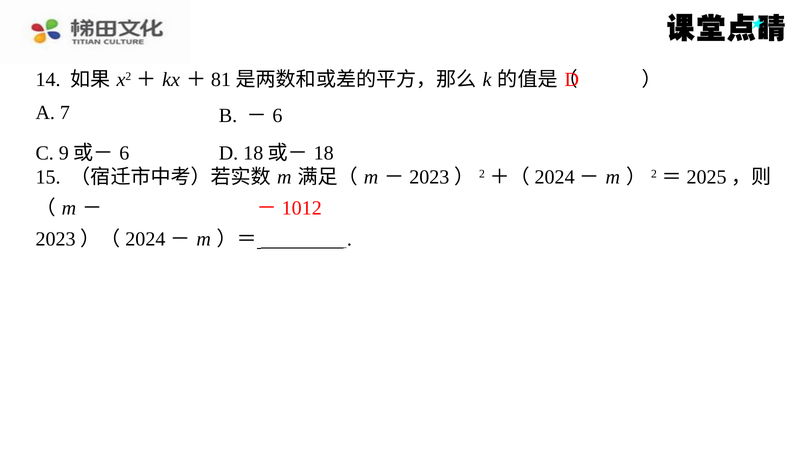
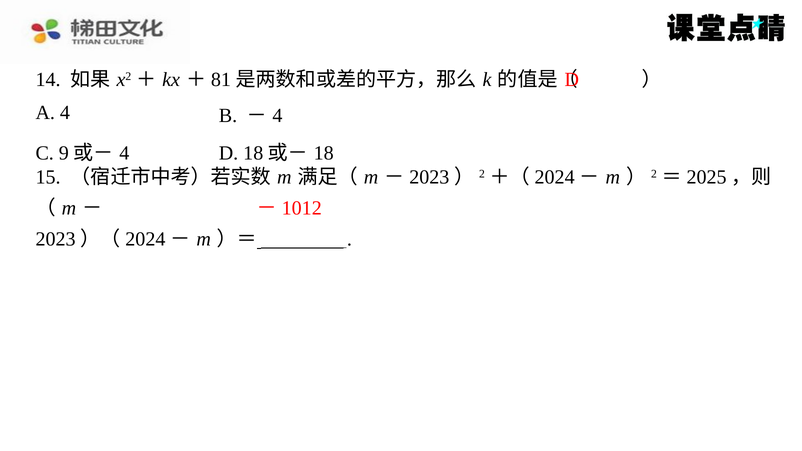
A 7: 7 -> 4 (65, 113)
6: 6 -> 4 (277, 116)
6: 6 -> 4 (124, 153)
